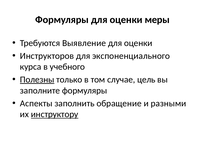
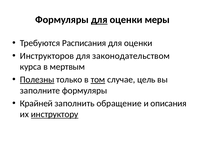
для underline: none -> present (99, 20)
Выявление: Выявление -> Расписания (84, 43)
экспоненциального: экспоненциального -> законодательством (131, 56)
учебного: учебного -> мертвым (67, 67)
том underline: none -> present (98, 79)
Аспекты: Аспекты -> Крайней (36, 103)
разными: разными -> описания (169, 103)
